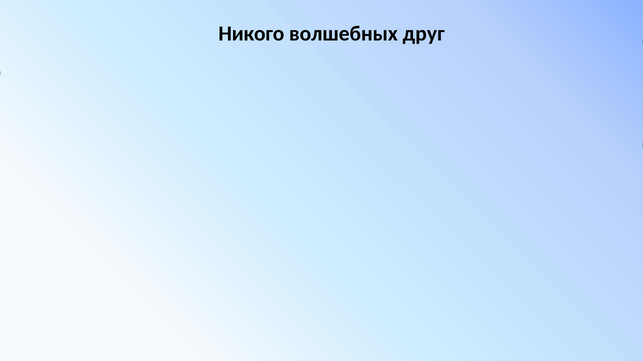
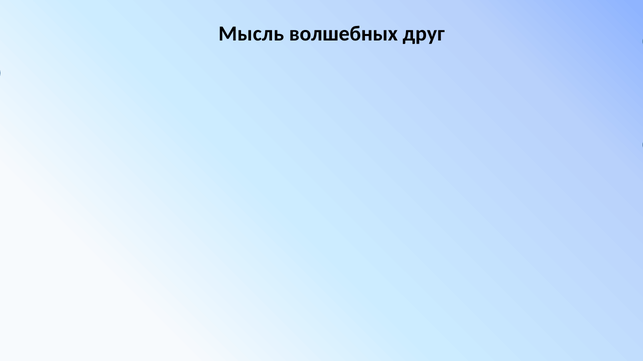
Никого: Никого -> Мысль (251, 34)
